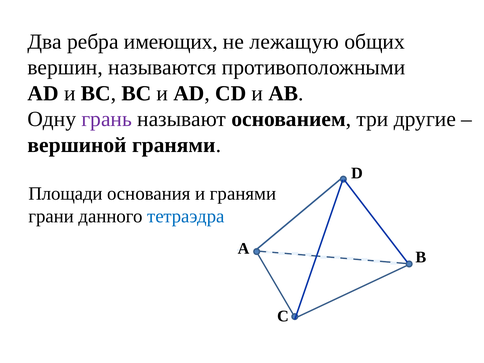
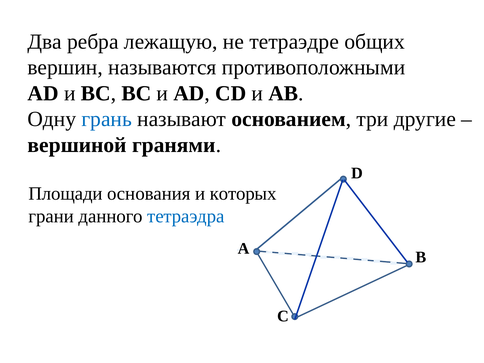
имеющих: имеющих -> лежащую (171, 42)
лежащую: лежащую -> тетраэдре (294, 42)
грань colour: purple -> blue (107, 119)
и гранями: гранями -> которых (243, 194)
